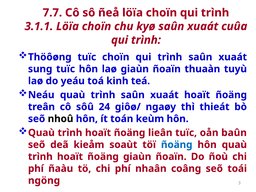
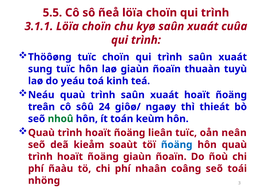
7.7: 7.7 -> 5.5 (52, 13)
nhoû colour: black -> green (61, 119)
baûn: baûn -> neân (234, 133)
ngöng: ngöng -> nhöng (44, 181)
